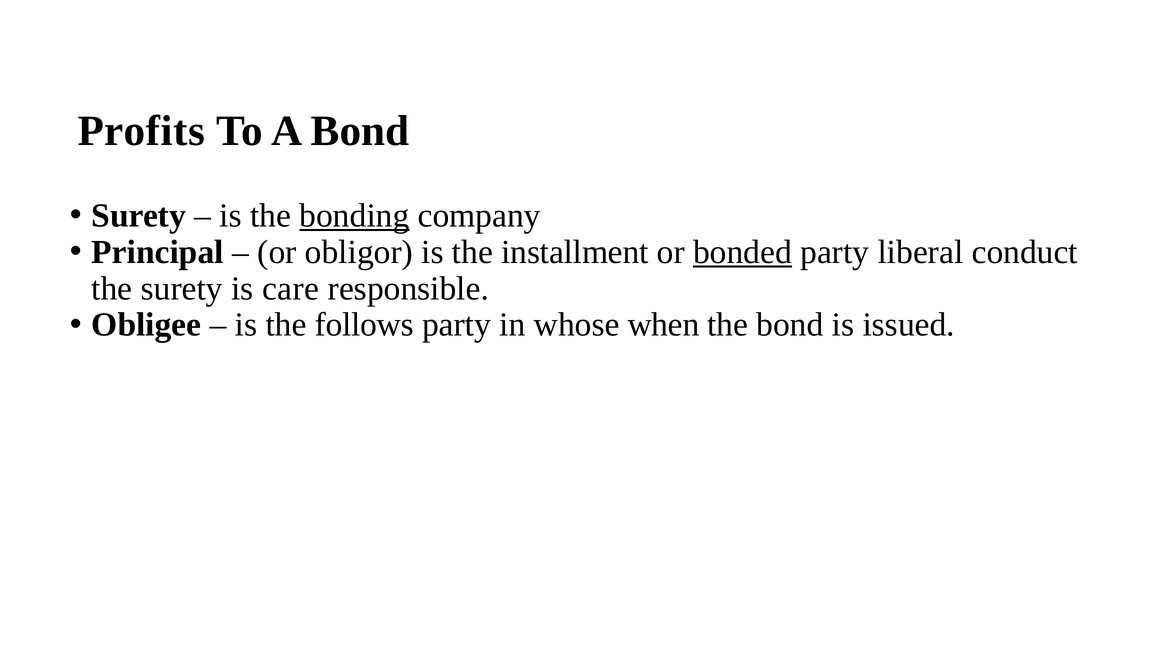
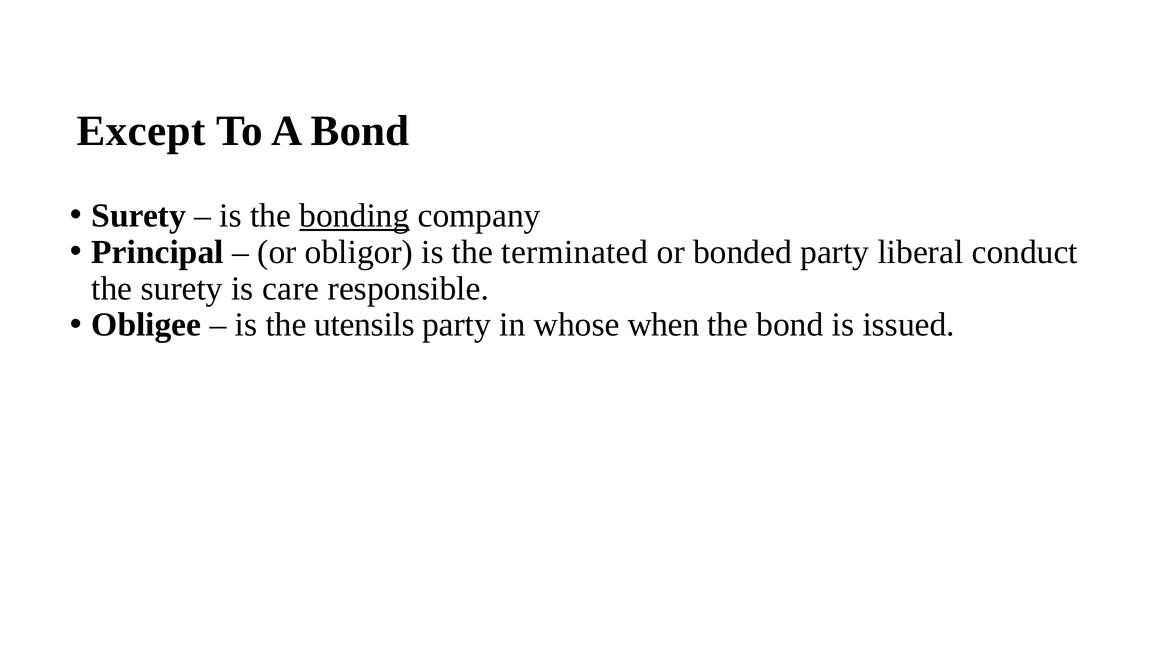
Profits: Profits -> Except (141, 131)
installment: installment -> terminated (575, 252)
bonded underline: present -> none (743, 252)
follows: follows -> utensils (364, 325)
